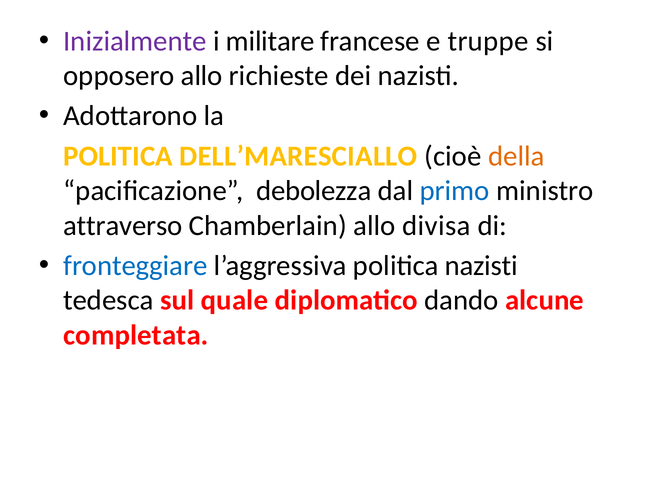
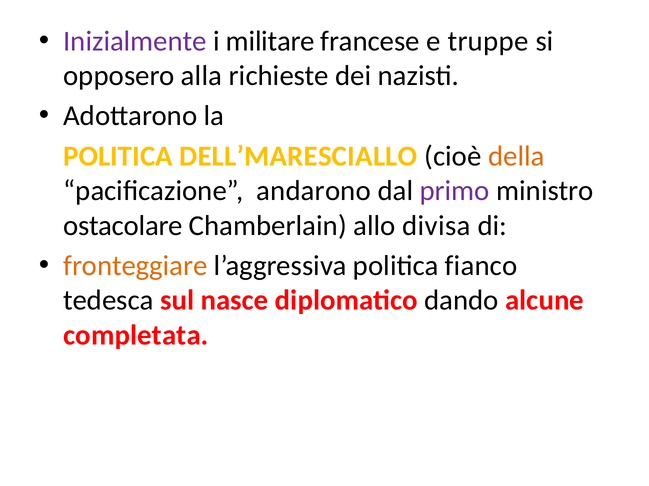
opposero allo: allo -> alla (202, 76)
debolezza: debolezza -> andarono (314, 191)
primo colour: blue -> purple (455, 191)
attraverso: attraverso -> ostacolare (123, 226)
fronteggiare colour: blue -> orange (135, 266)
politica nazisti: nazisti -> fianco (481, 266)
quale: quale -> nasce (235, 301)
